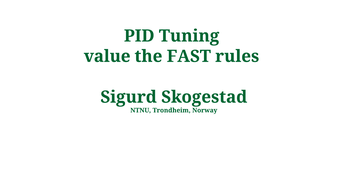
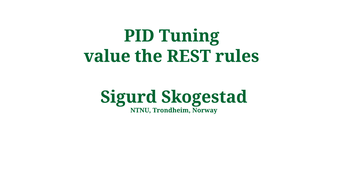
FAST: FAST -> REST (189, 56)
